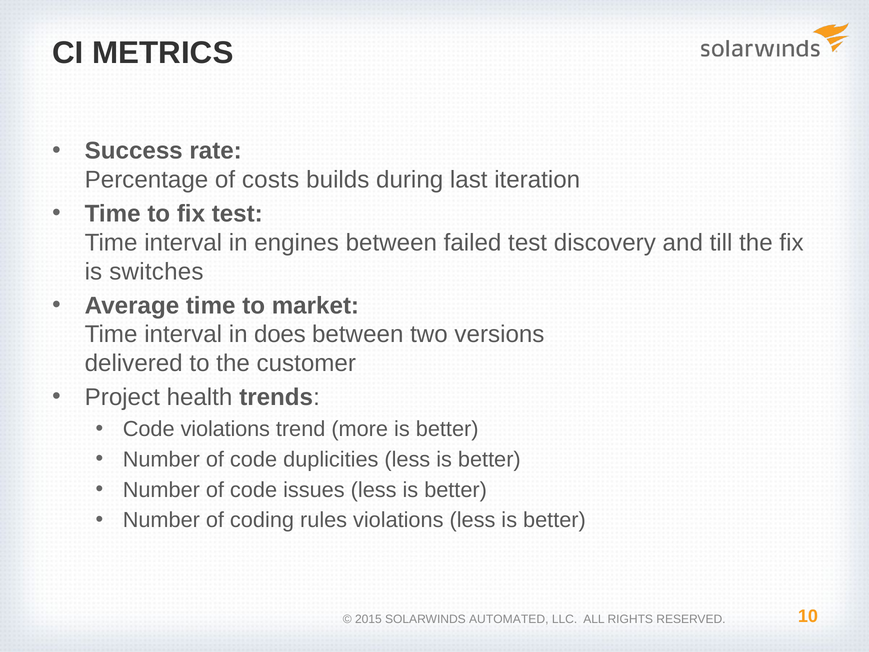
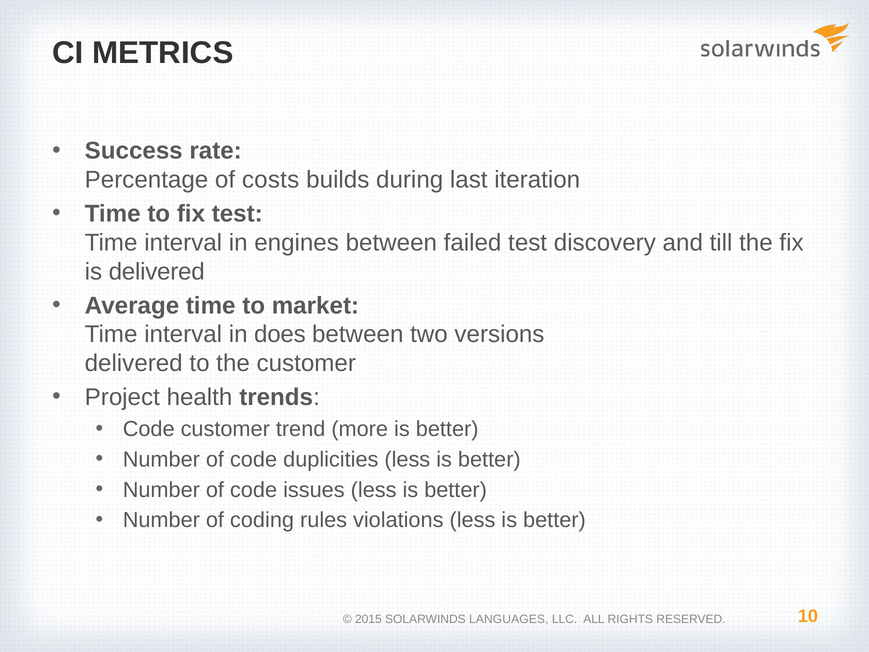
is switches: switches -> delivered (157, 272)
Code violations: violations -> customer (225, 429)
AUTOMATED: AUTOMATED -> LANGUAGES (509, 619)
